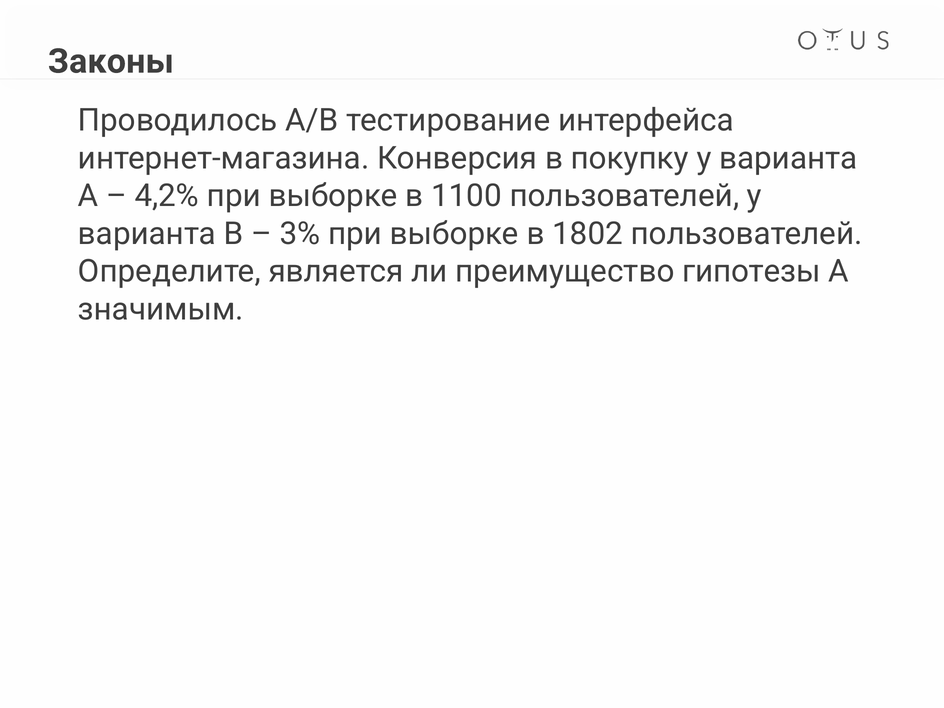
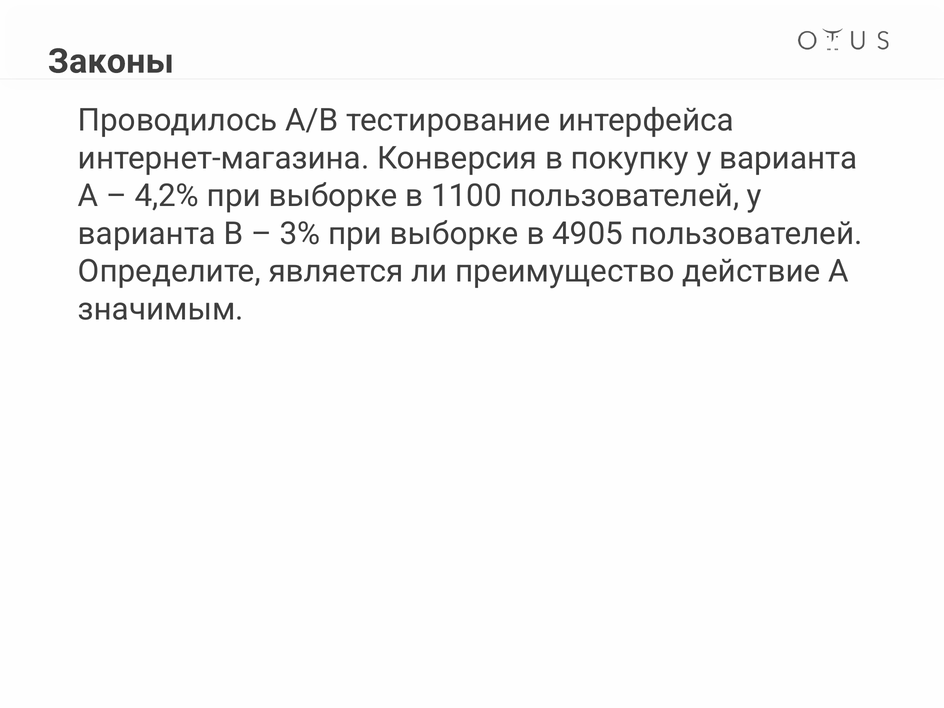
1802: 1802 -> 4905 (588, 234)
гипотезы: гипотезы -> действие (751, 271)
